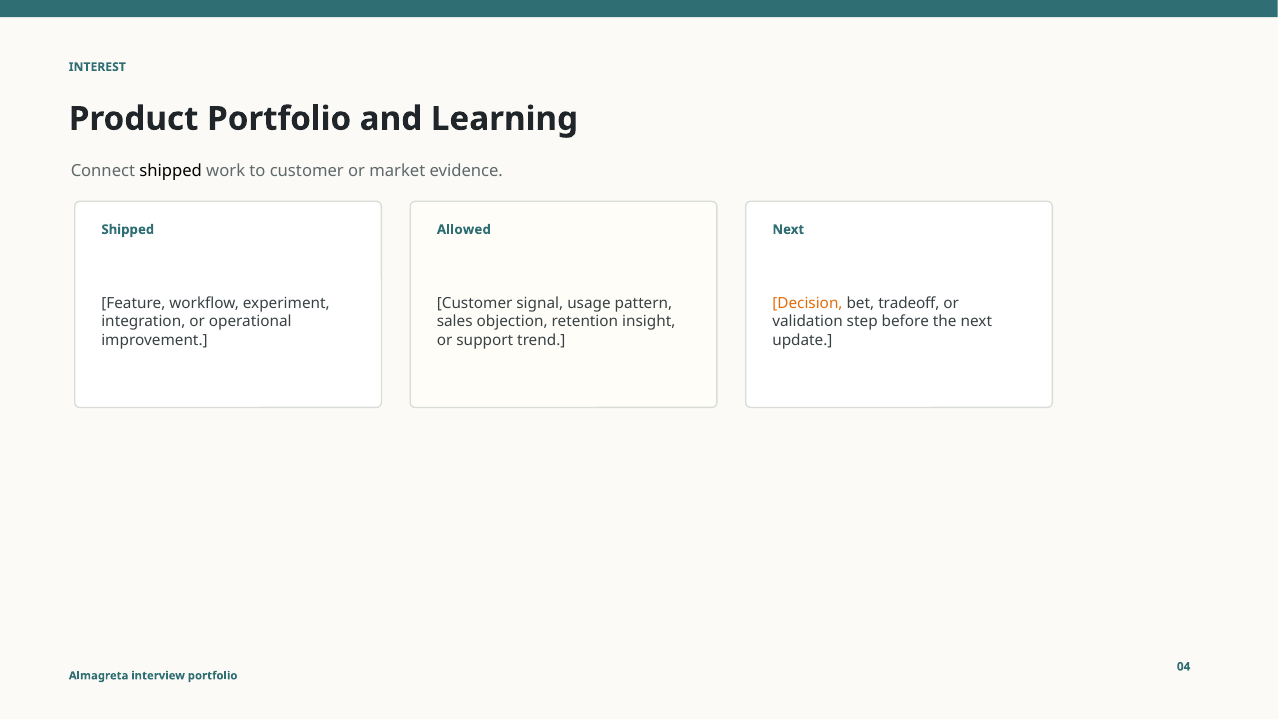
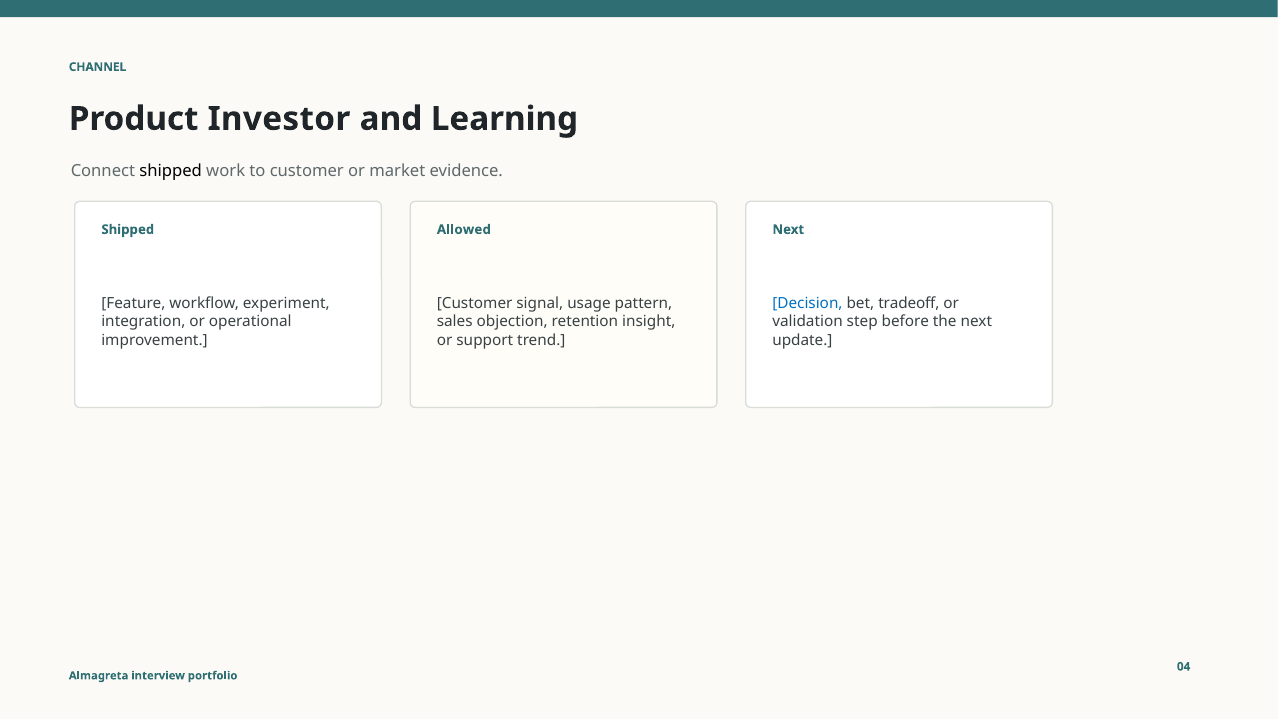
INTEREST: INTEREST -> CHANNEL (97, 67)
Product Portfolio: Portfolio -> Investor (279, 119)
Decision colour: orange -> blue (807, 303)
